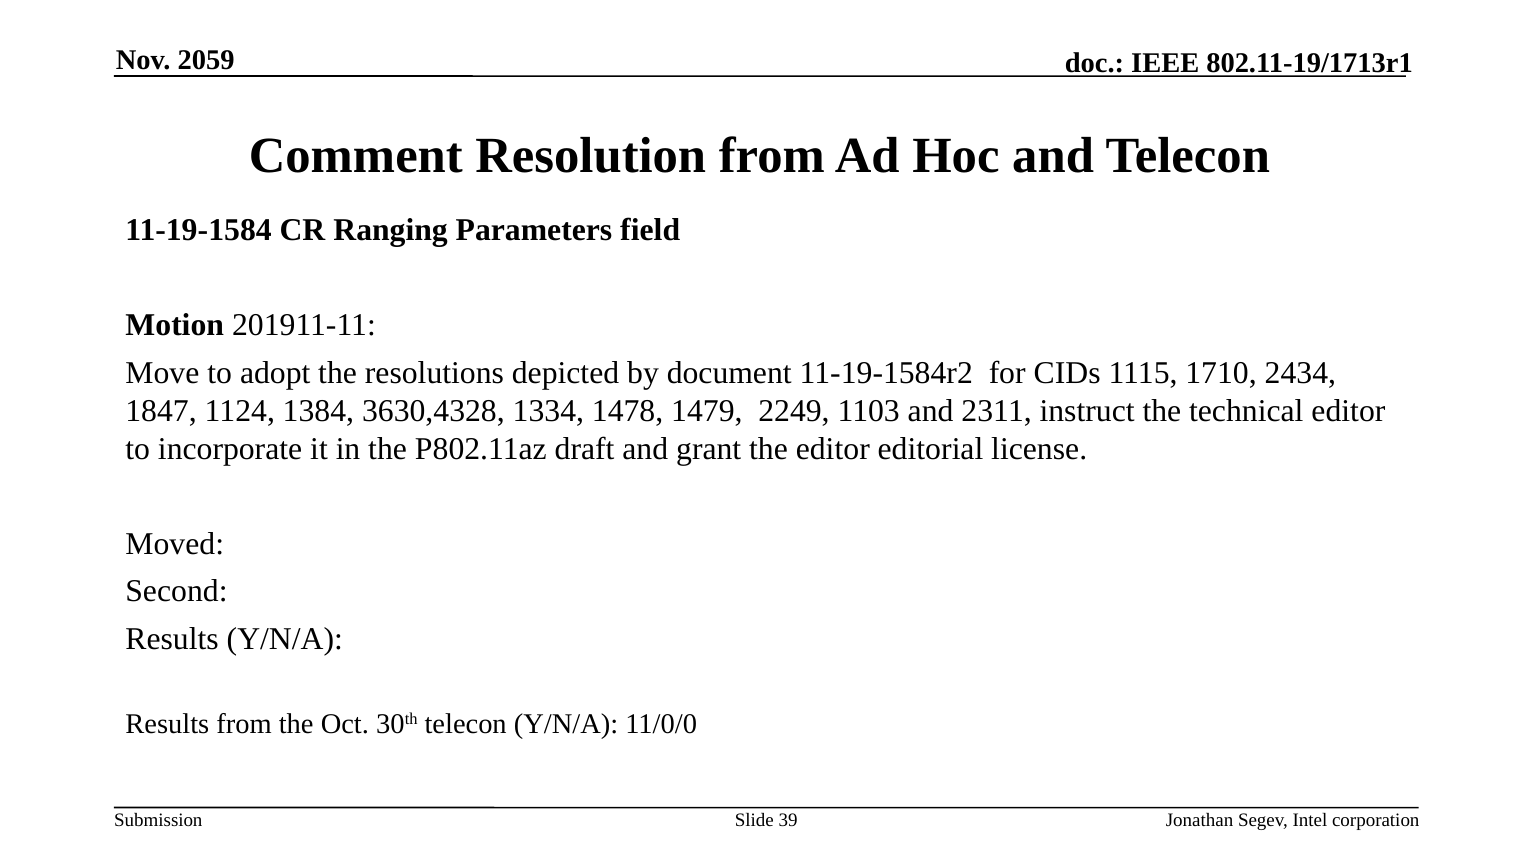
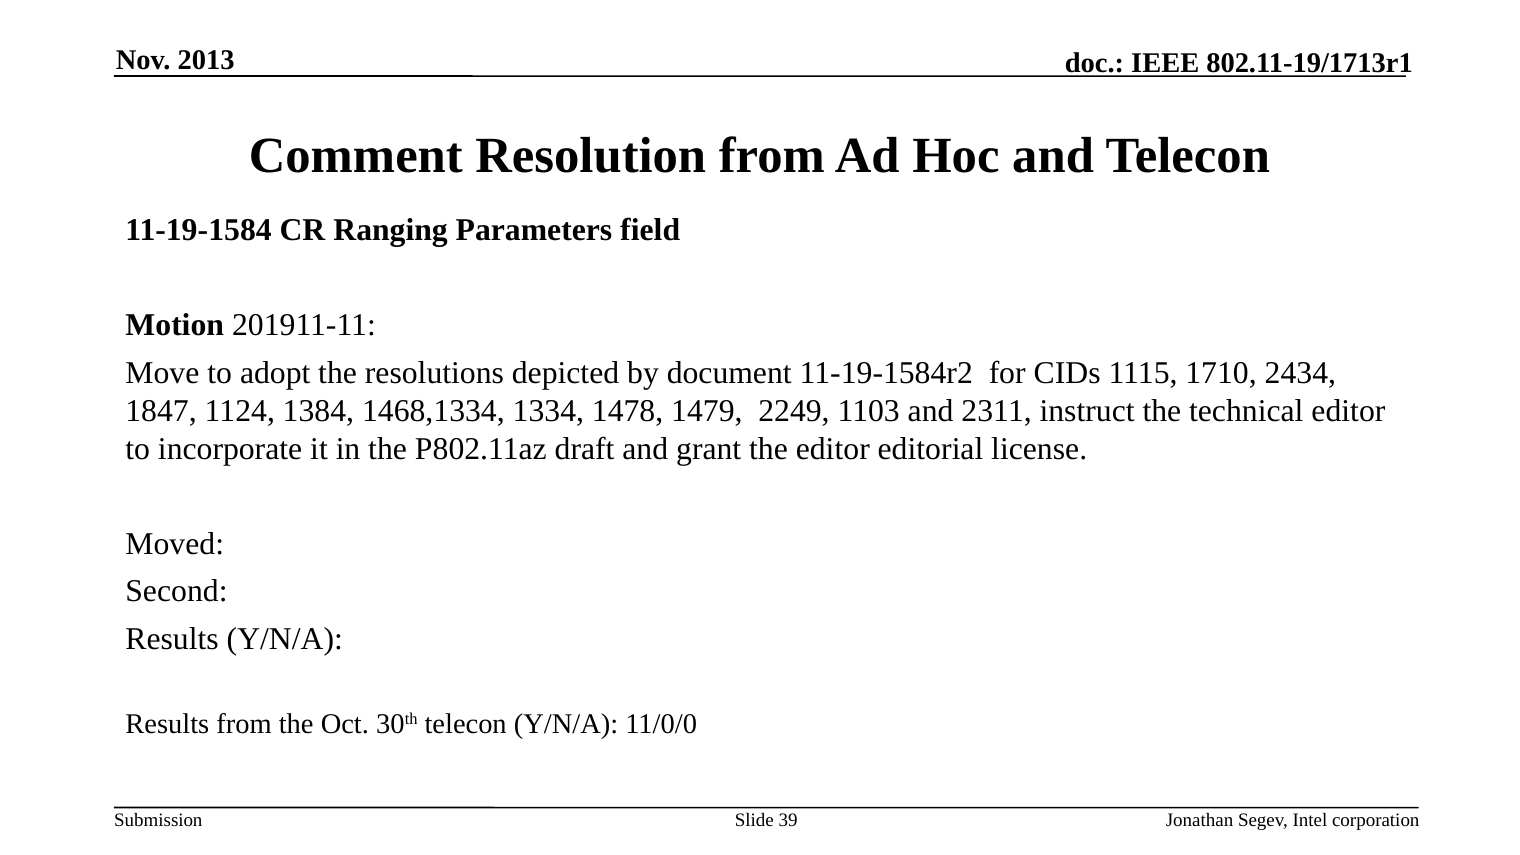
2059: 2059 -> 2013 (206, 60)
3630,4328: 3630,4328 -> 1468,1334 (433, 411)
